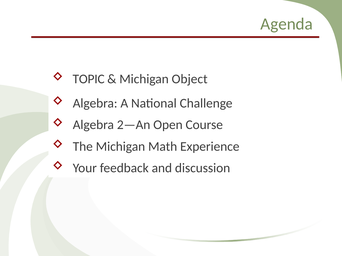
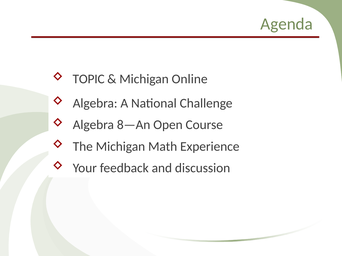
Object: Object -> Online (190, 79)
2—An: 2—An -> 8—An (134, 125)
